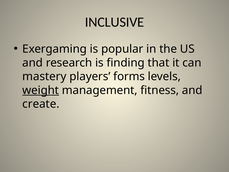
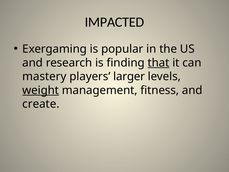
INCLUSIVE: INCLUSIVE -> IMPACTED (115, 22)
that underline: none -> present (159, 63)
forms: forms -> larger (129, 76)
